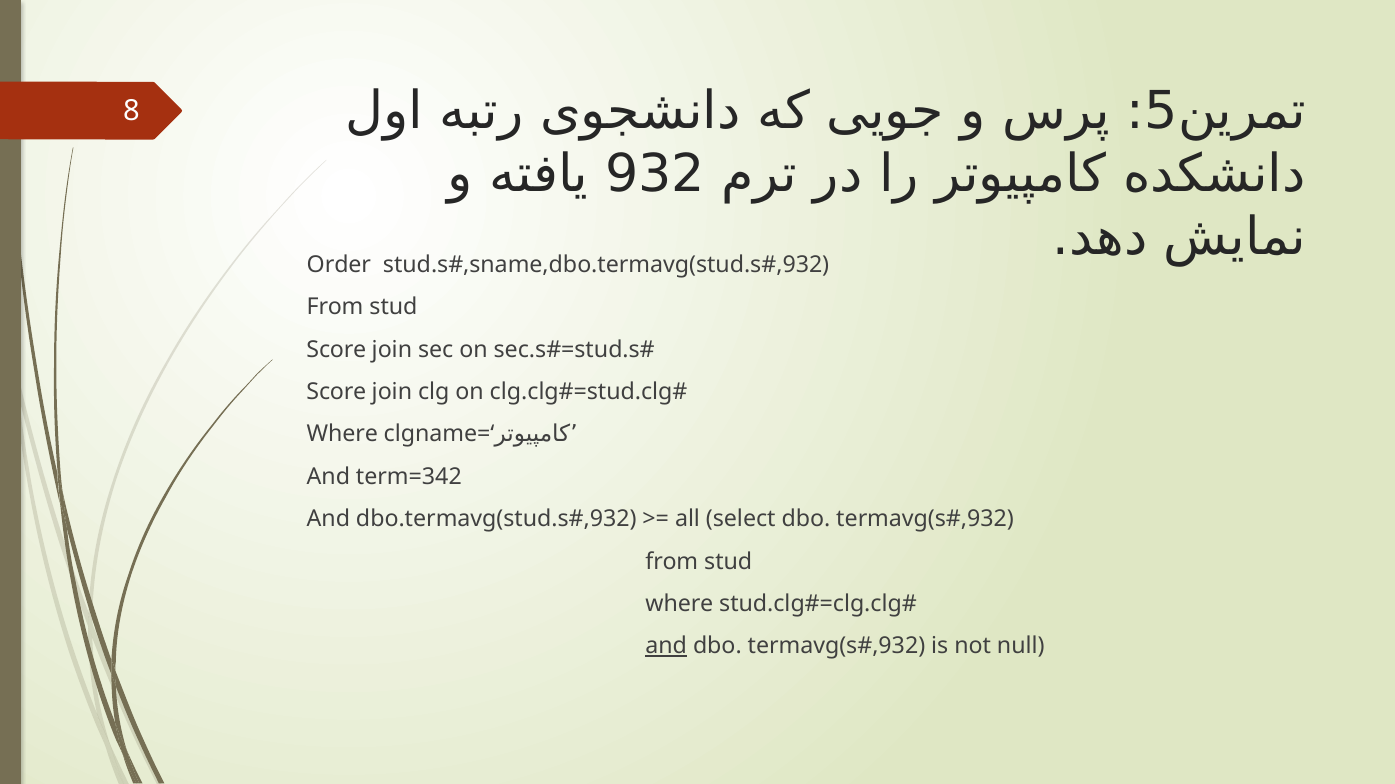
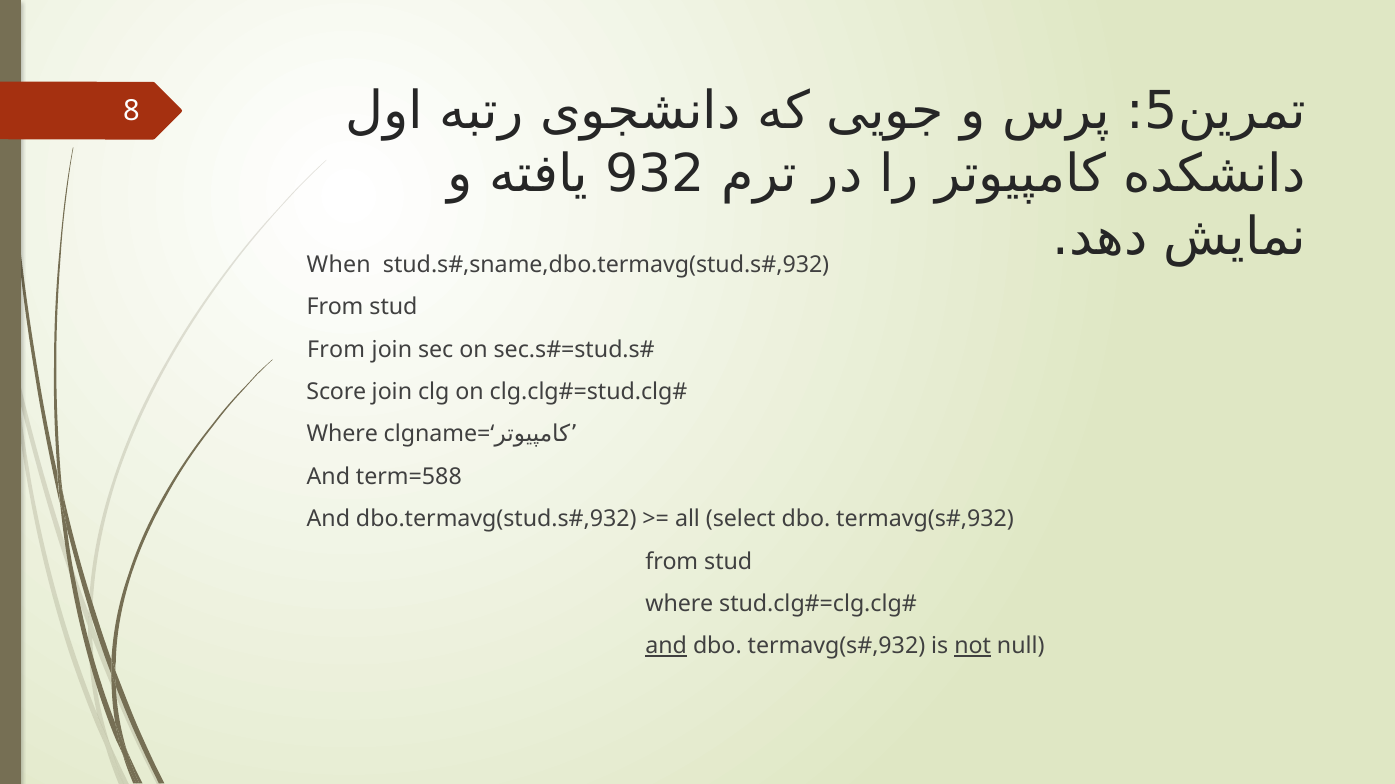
Order: Order -> When (339, 265)
Score: Score -> From (336, 350)
term=342: term=342 -> term=588 (409, 477)
not underline: none -> present (973, 647)
